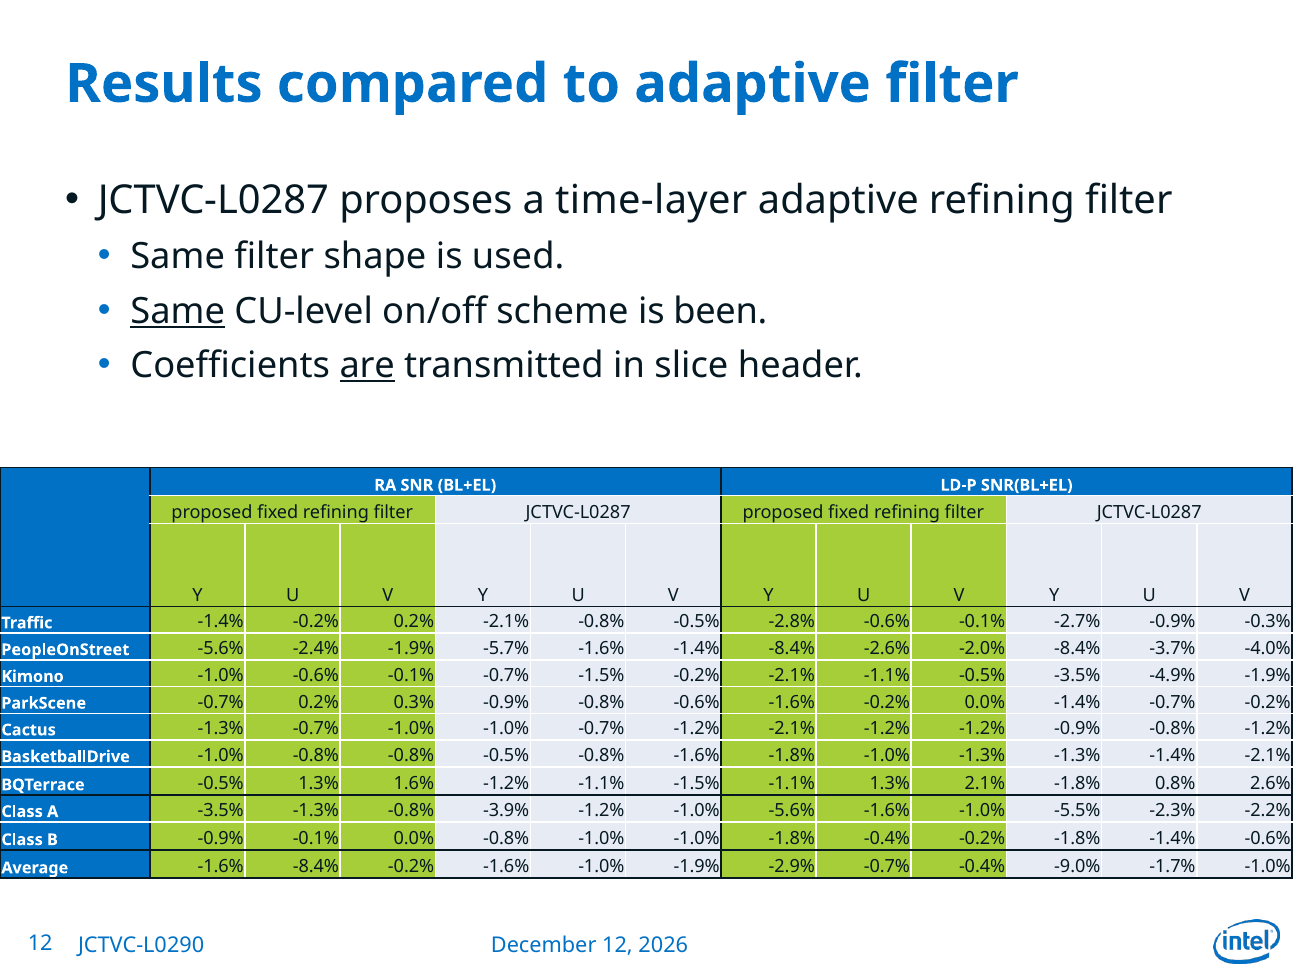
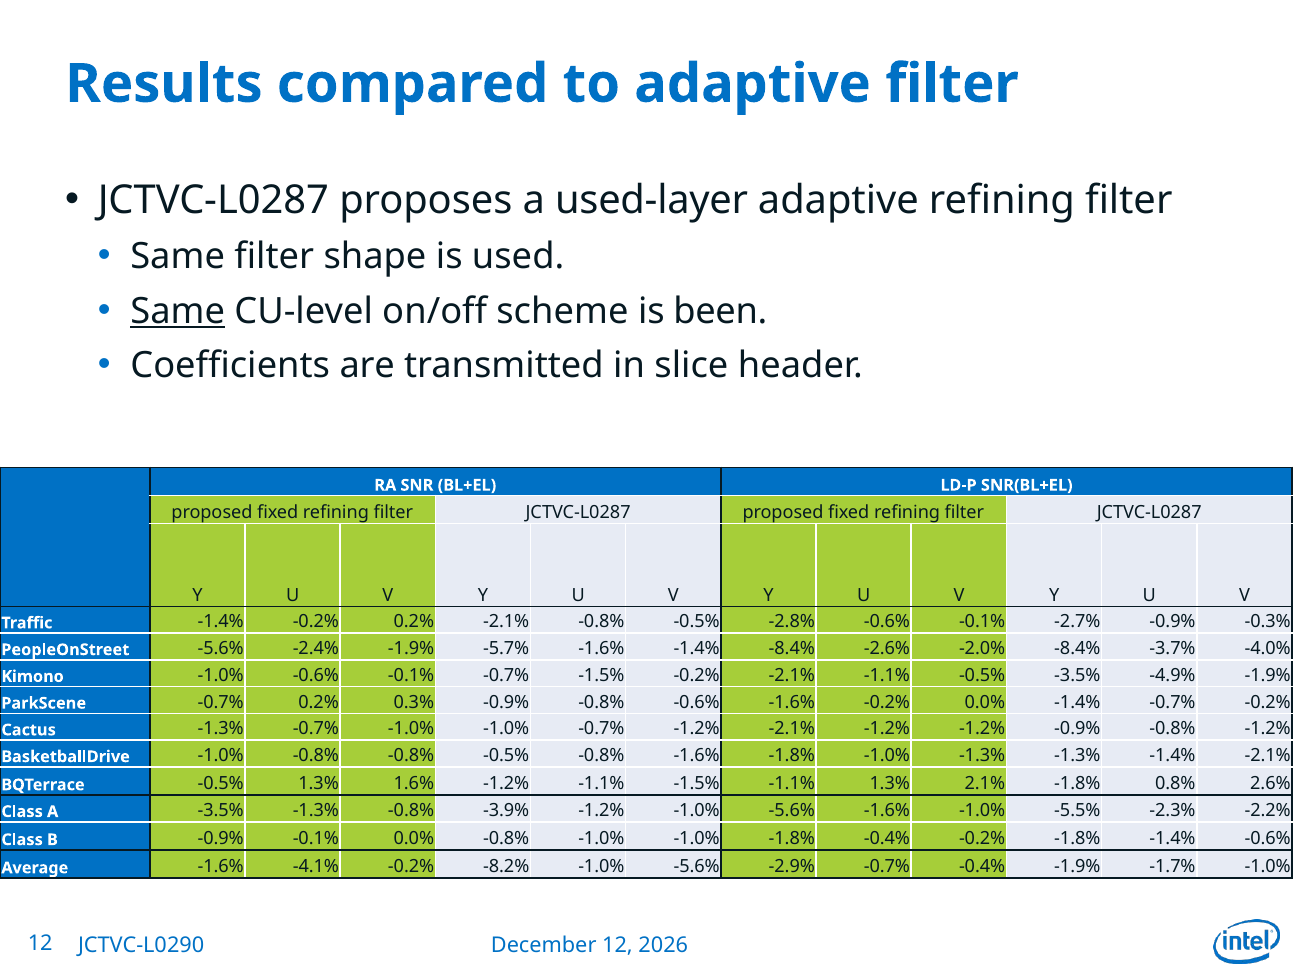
time-layer: time-layer -> used-layer (652, 201)
are underline: present -> none (367, 366)
-1.6% -8.4%: -8.4% -> -4.1% (316, 867)
-0.2% -1.6%: -1.6% -> -8.2% (506, 867)
-1.9%: -1.9% -> -5.6% (697, 867)
-0.4% -9.0%: -9.0% -> -1.9% (1077, 867)
